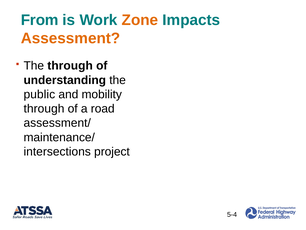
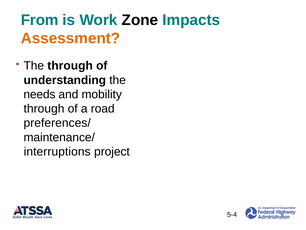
Zone colour: orange -> black (140, 20)
public: public -> needs (39, 94)
assessment/: assessment/ -> preferences/ (57, 123)
intersections: intersections -> interruptions (57, 151)
